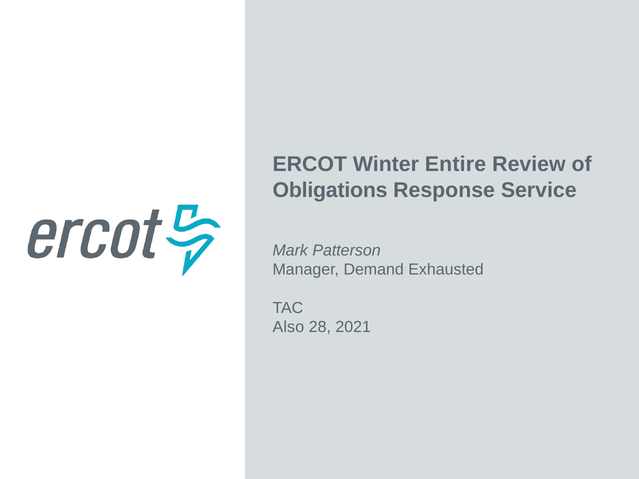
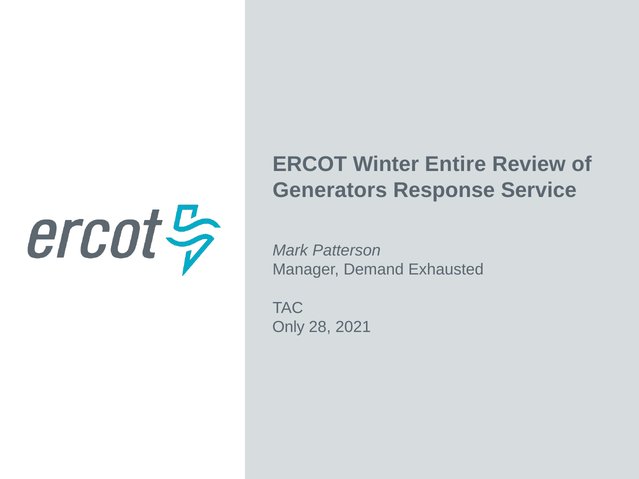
Obligations: Obligations -> Generators (330, 190)
Also: Also -> Only (289, 327)
